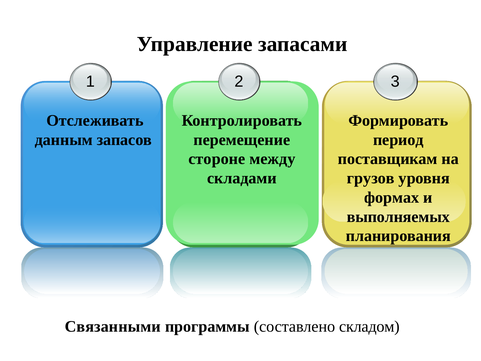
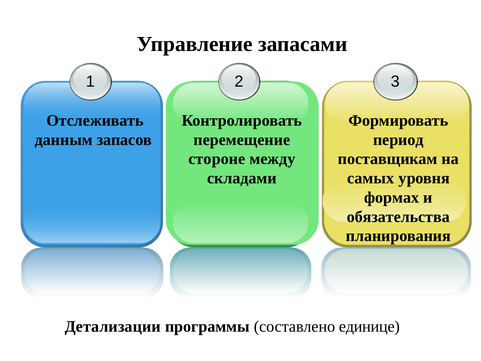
грузов: грузов -> самых (371, 178)
выполняемых: выполняемых -> обязательства (398, 217)
Связанными: Связанными -> Детализации (113, 326)
складом: складом -> единице (369, 326)
